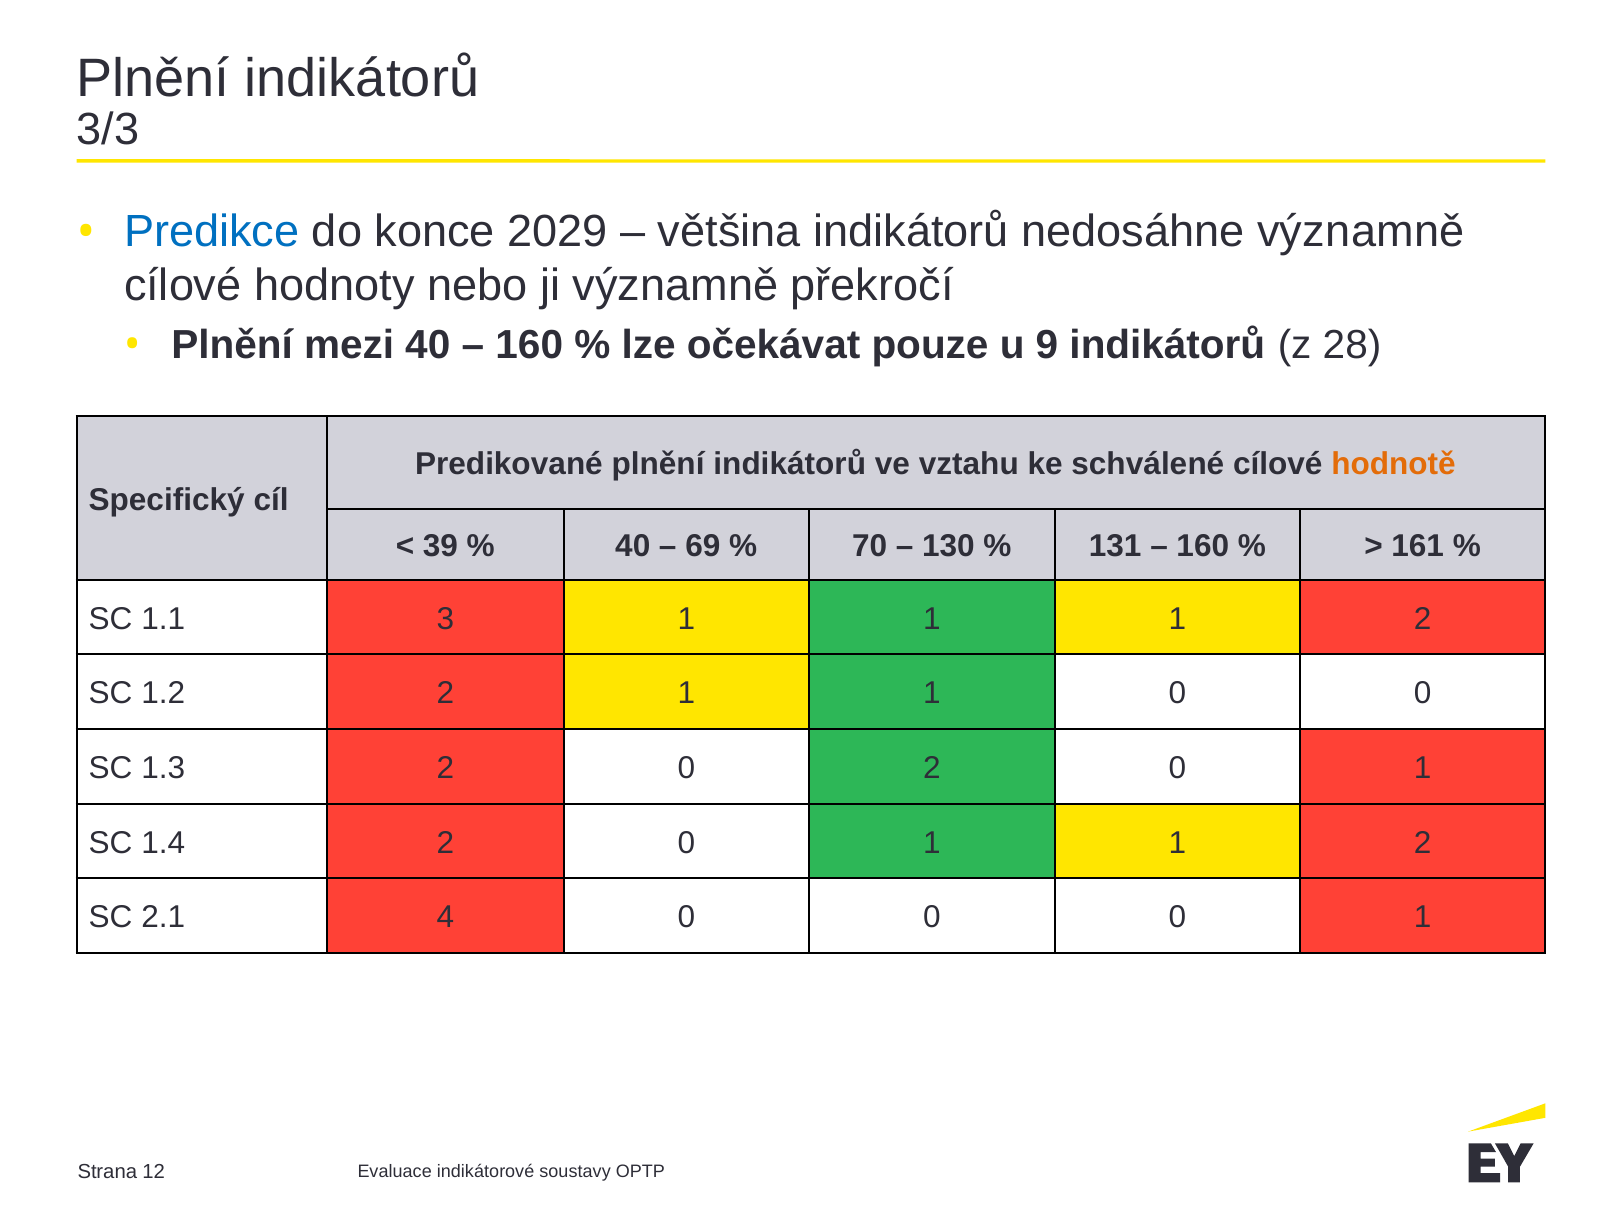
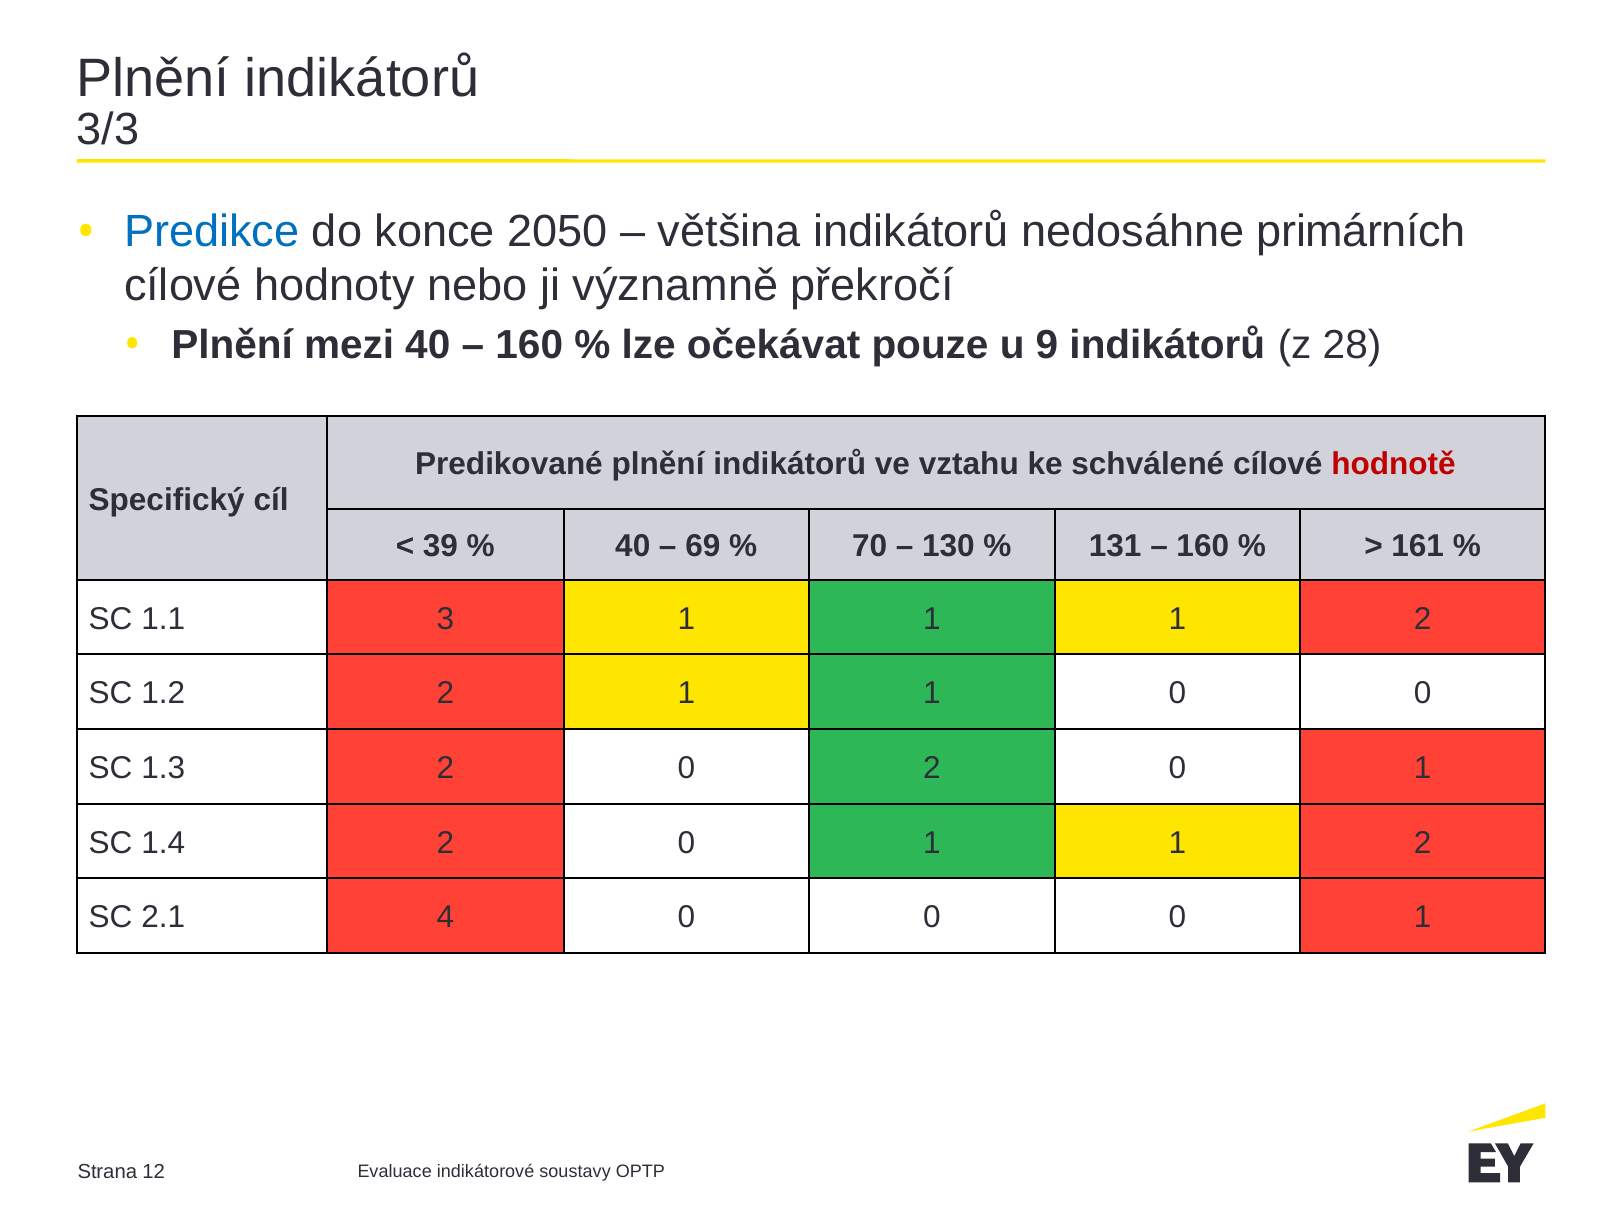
2029: 2029 -> 2050 (558, 232)
nedosáhne významně: významně -> primárních (1361, 232)
hodnotě colour: orange -> red (1394, 465)
